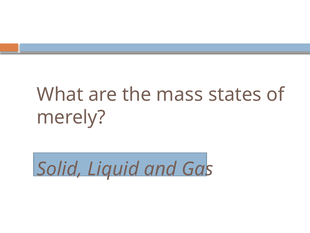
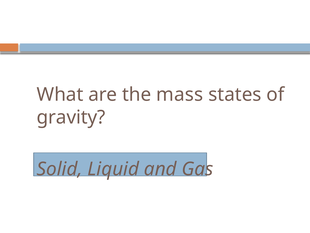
merely: merely -> gravity (71, 117)
